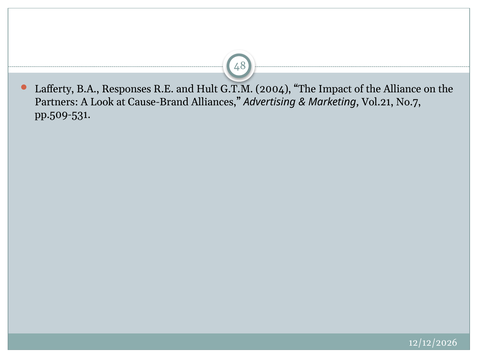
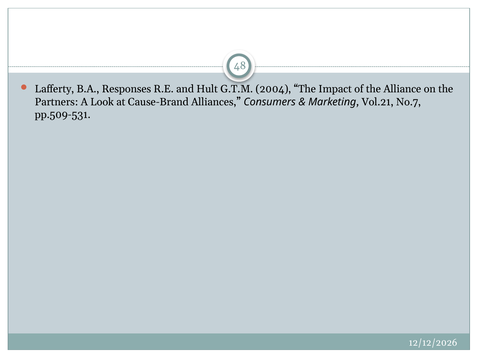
Advertising: Advertising -> Consumers (270, 102)
